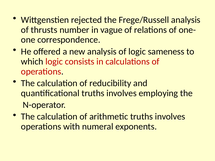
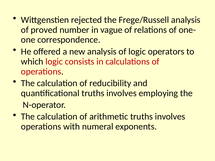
thrusts: thrusts -> proved (44, 30)
sameness: sameness -> operators (166, 52)
